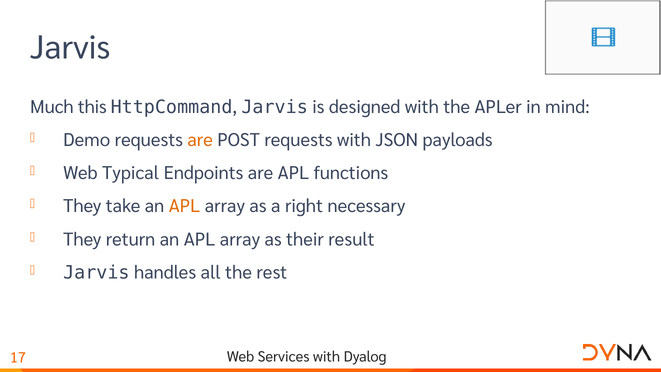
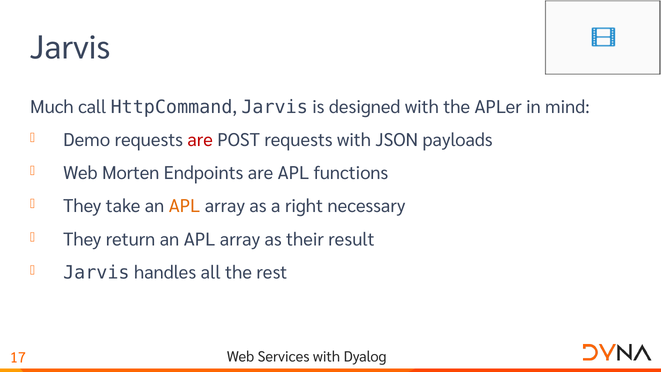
this: this -> call (92, 107)
are colour: orange -> red (200, 140)
Typical: Typical -> Morten (131, 173)
